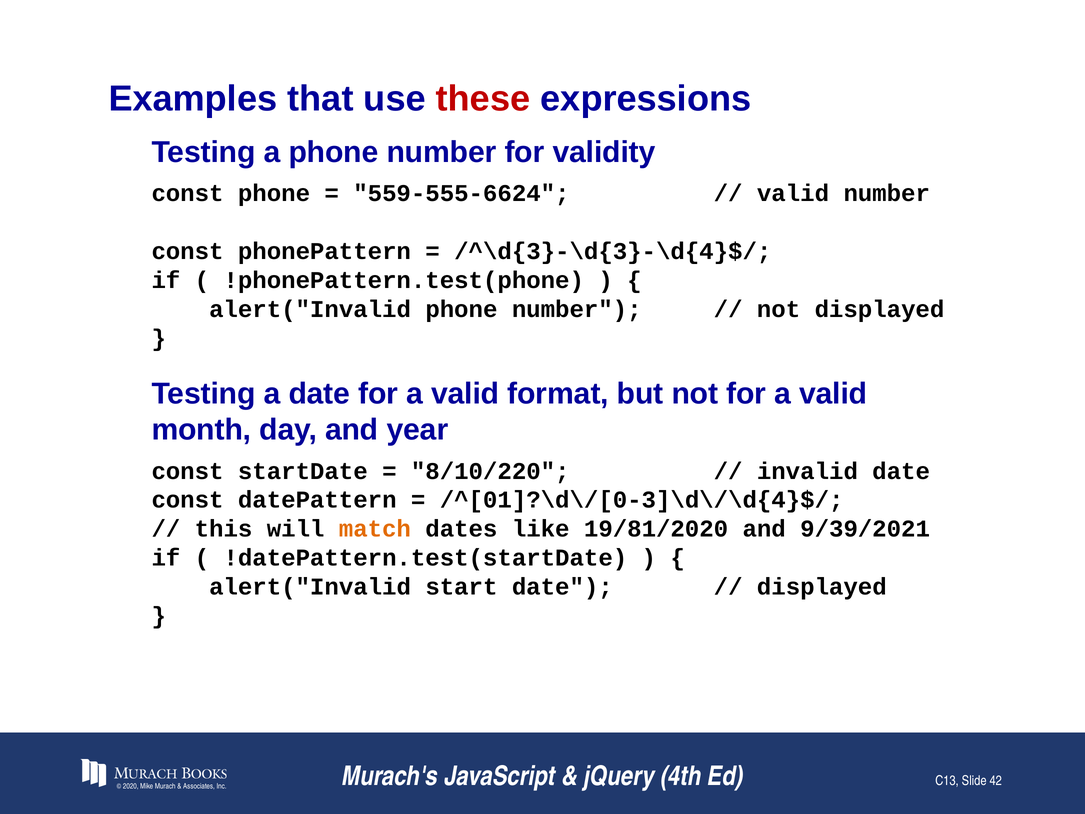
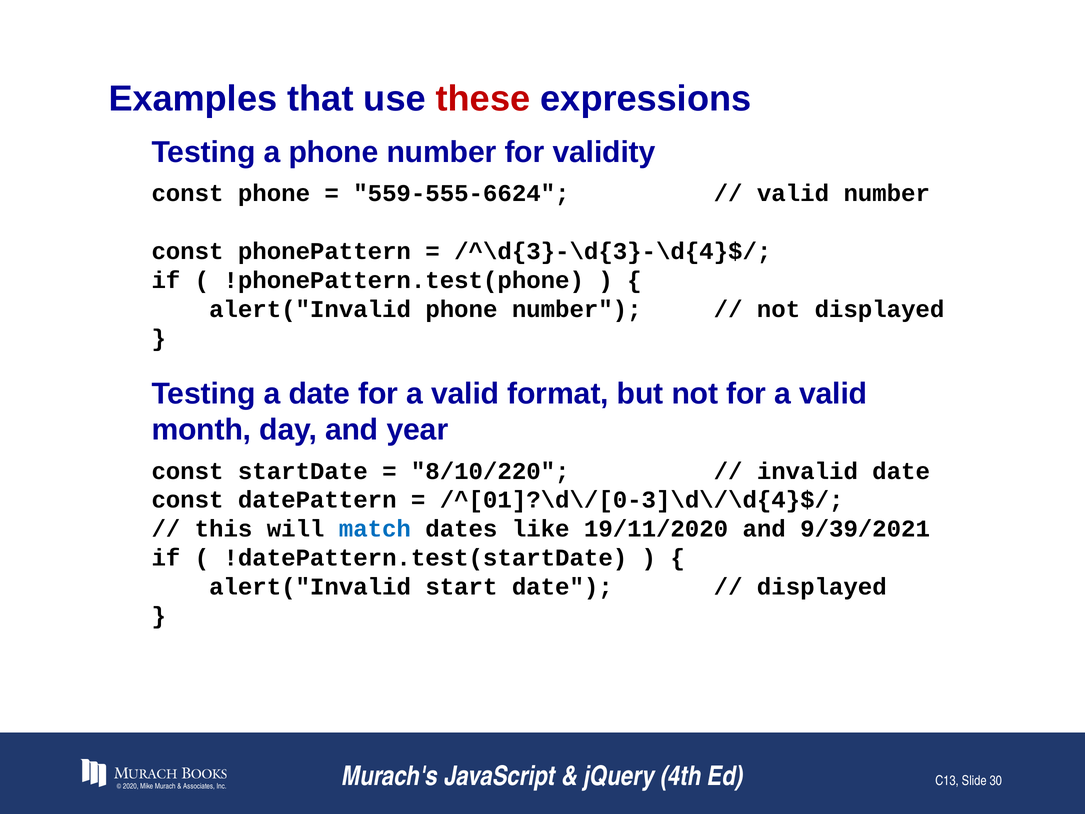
match colour: orange -> blue (375, 529)
19/81/2020: 19/81/2020 -> 19/11/2020 (656, 529)
42: 42 -> 30 (996, 781)
